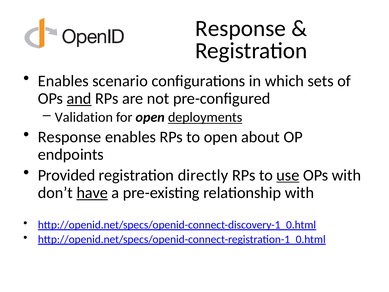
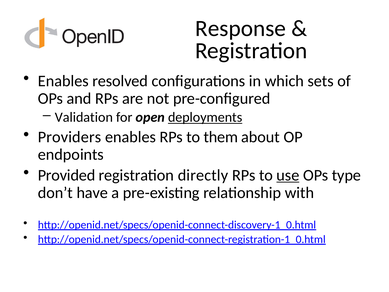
scenario: scenario -> resolved (120, 81)
and underline: present -> none (79, 98)
Response: Response -> Providers (70, 137)
to open: open -> them (221, 137)
OPs with: with -> type (346, 175)
have underline: present -> none (92, 193)
